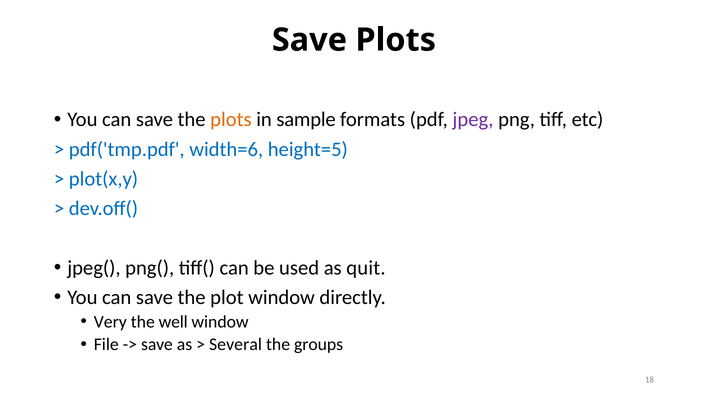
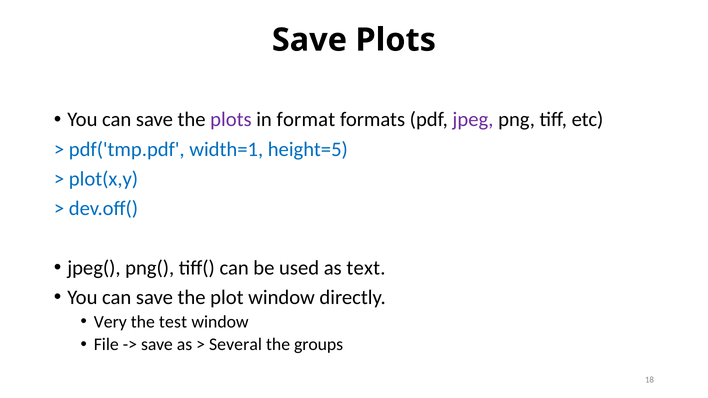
plots colour: orange -> purple (231, 120)
sample: sample -> format (306, 120)
width=6: width=6 -> width=1 (226, 149)
quit: quit -> text (366, 268)
well: well -> test (173, 322)
